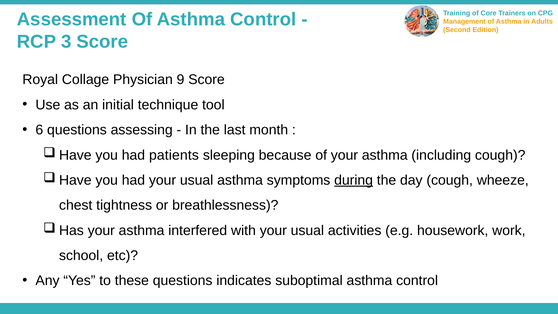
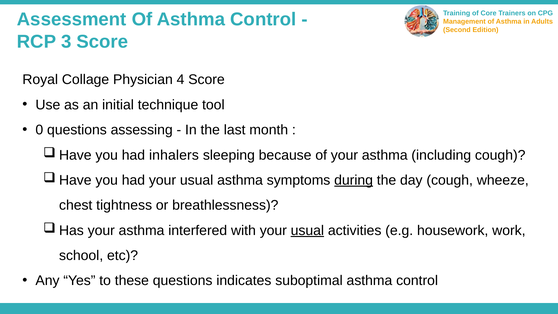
9: 9 -> 4 (181, 80)
6: 6 -> 0 (39, 130)
patients: patients -> inhalers (174, 155)
usual underline: none -> present (307, 230)
